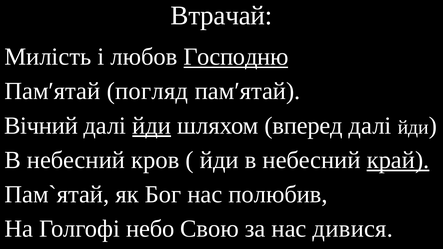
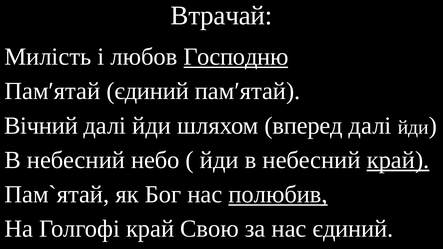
Пам′ятай погляд: погляд -> єдиний (148, 91)
йди underline: present -> none (152, 126)
кров: кров -> небо (155, 160)
полюбив underline: none -> present (278, 195)
Голгофі небо: небо -> край (150, 229)
нас дивися: дивися -> єдиний (353, 229)
